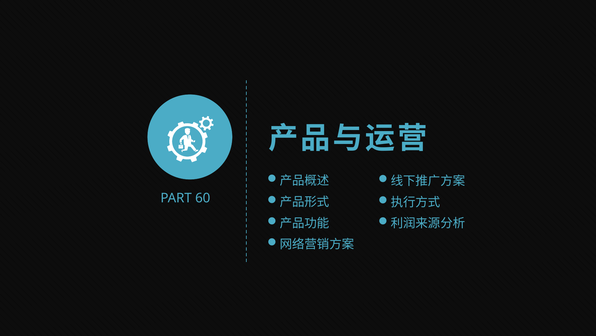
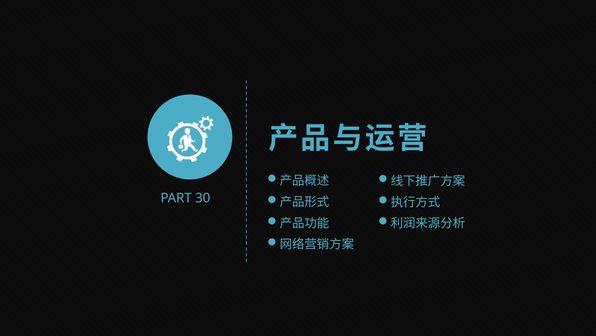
60: 60 -> 30 (203, 198)
